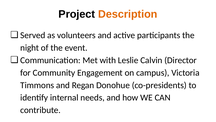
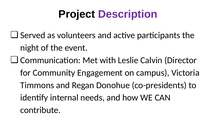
Description colour: orange -> purple (128, 14)
